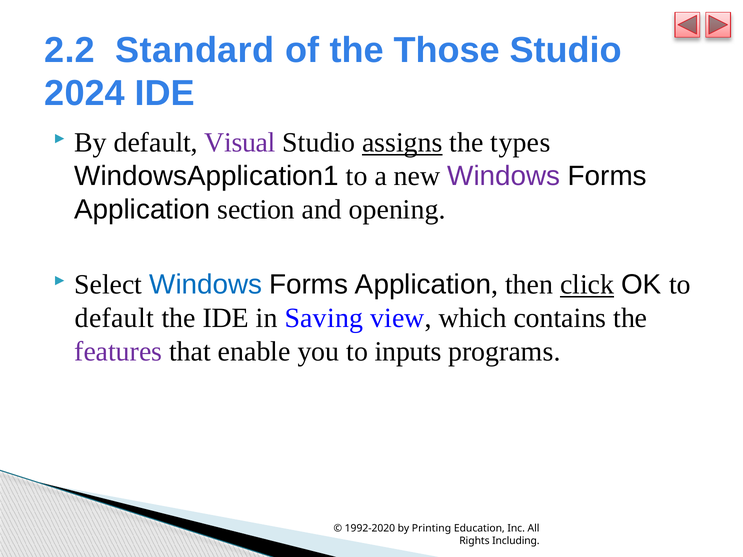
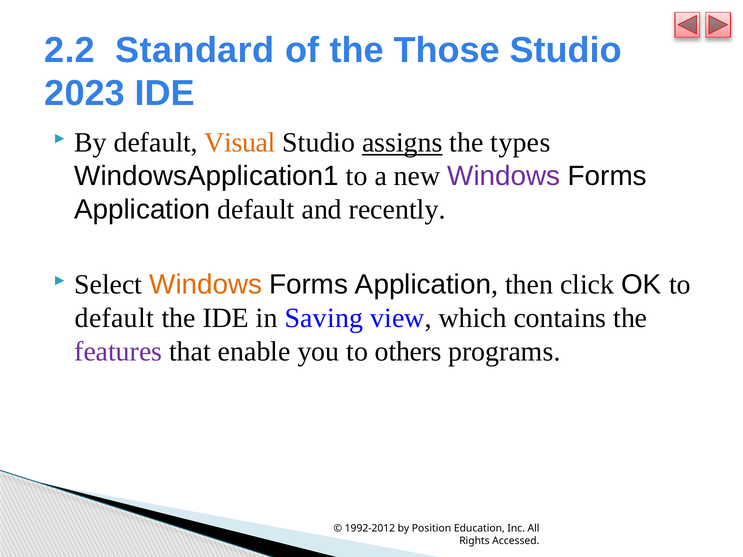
2024: 2024 -> 2023 (85, 94)
Visual colour: purple -> orange (240, 143)
Application section: section -> default (256, 210)
opening: opening -> recently (397, 210)
Windows colour: blue -> orange (206, 285)
click underline: present -> none (587, 285)
inputs: inputs -> others (408, 352)
1992-2020: 1992-2020 -> 1992-2012 (370, 529)
Printing: Printing -> Position (432, 529)
Including: Including -> Accessed (516, 541)
